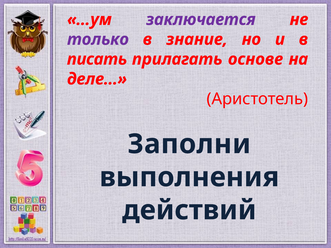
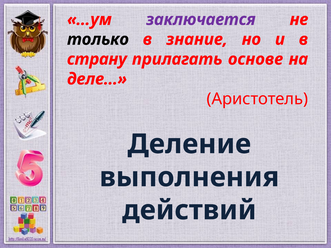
только colour: purple -> black (98, 39)
писать: писать -> страну (97, 59)
Заполни: Заполни -> Деление (189, 144)
